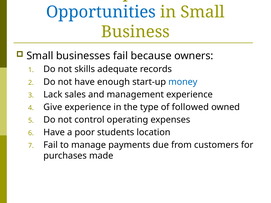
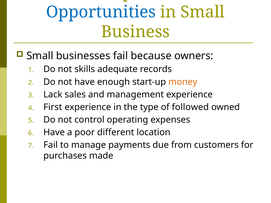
money colour: blue -> orange (183, 82)
Give: Give -> First (53, 107)
students: students -> different (116, 133)
